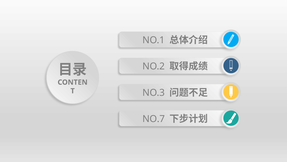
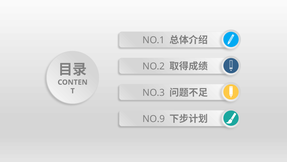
NO.7: NO.7 -> NO.9 (154, 118)
